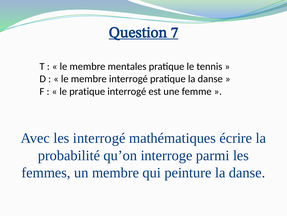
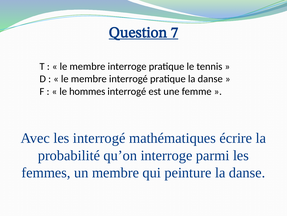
membre mentales: mentales -> interroge (127, 66)
le pratique: pratique -> hommes (87, 91)
